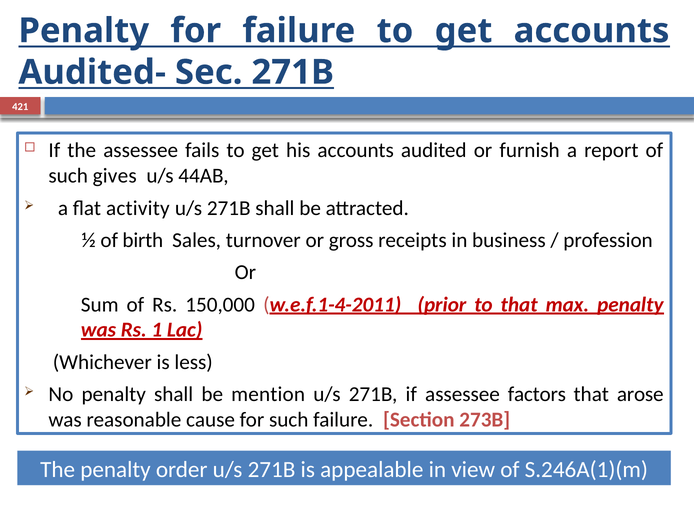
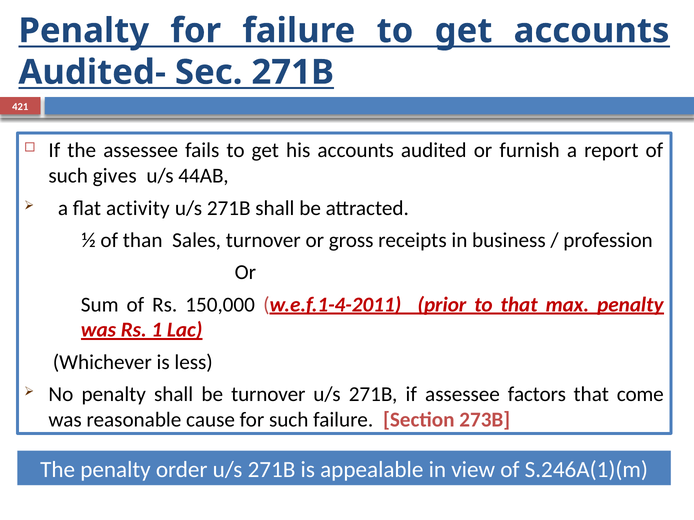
birth: birth -> than (143, 240)
be mention: mention -> turnover (268, 395)
arose: arose -> come (640, 395)
